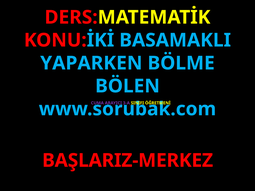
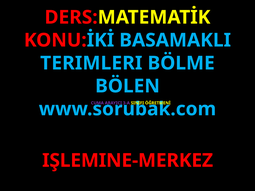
YAPARKEN: YAPARKEN -> TERIMLERI (91, 63)
BAŞLARIZ-MERKEZ: BAŞLARIZ-MERKEZ -> IŞLEMINE-MERKEZ (128, 161)
